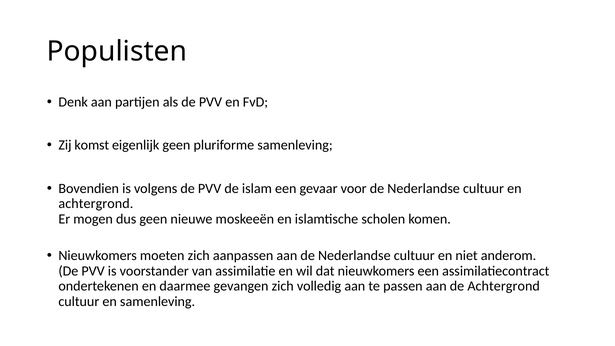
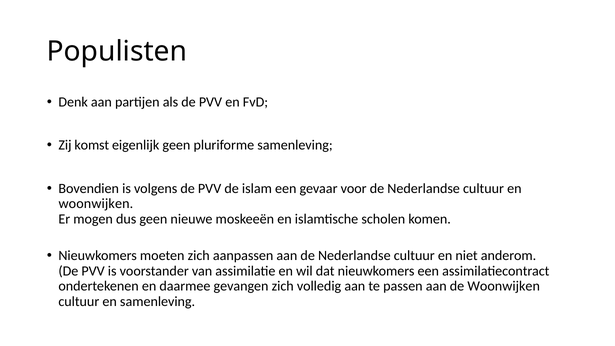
achtergrond: achtergrond -> woonwijken (96, 204)
de Achtergrond: Achtergrond -> Woonwijken (504, 286)
